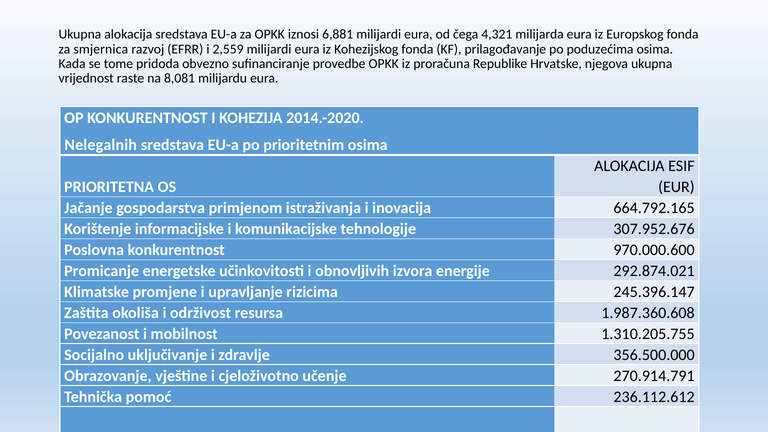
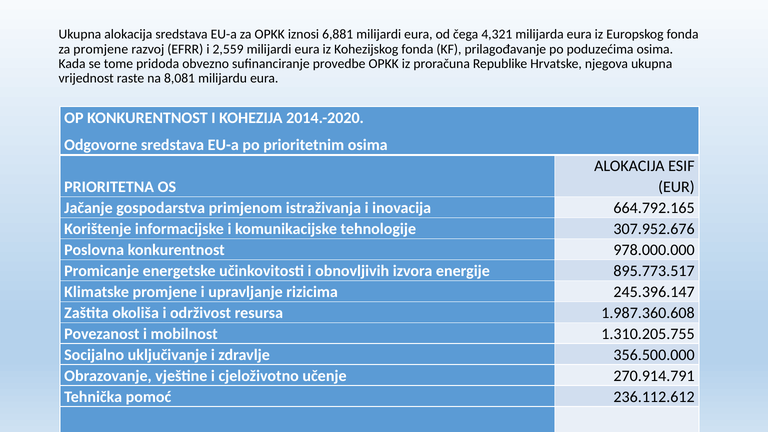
za smjernica: smjernica -> promjene (101, 49)
Nelegalnih: Nelegalnih -> Odgovorne (101, 145)
970.000.600: 970.000.600 -> 978.000.000 (654, 250)
292.874.021: 292.874.021 -> 895.773.517 (654, 271)
